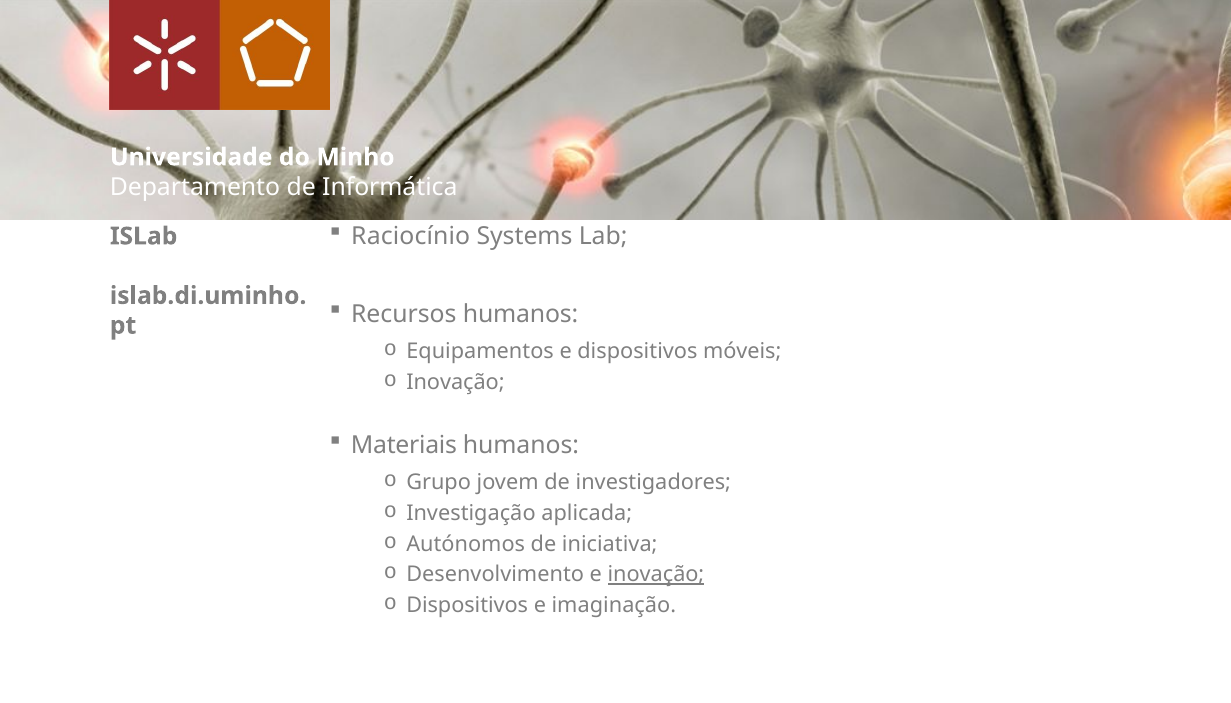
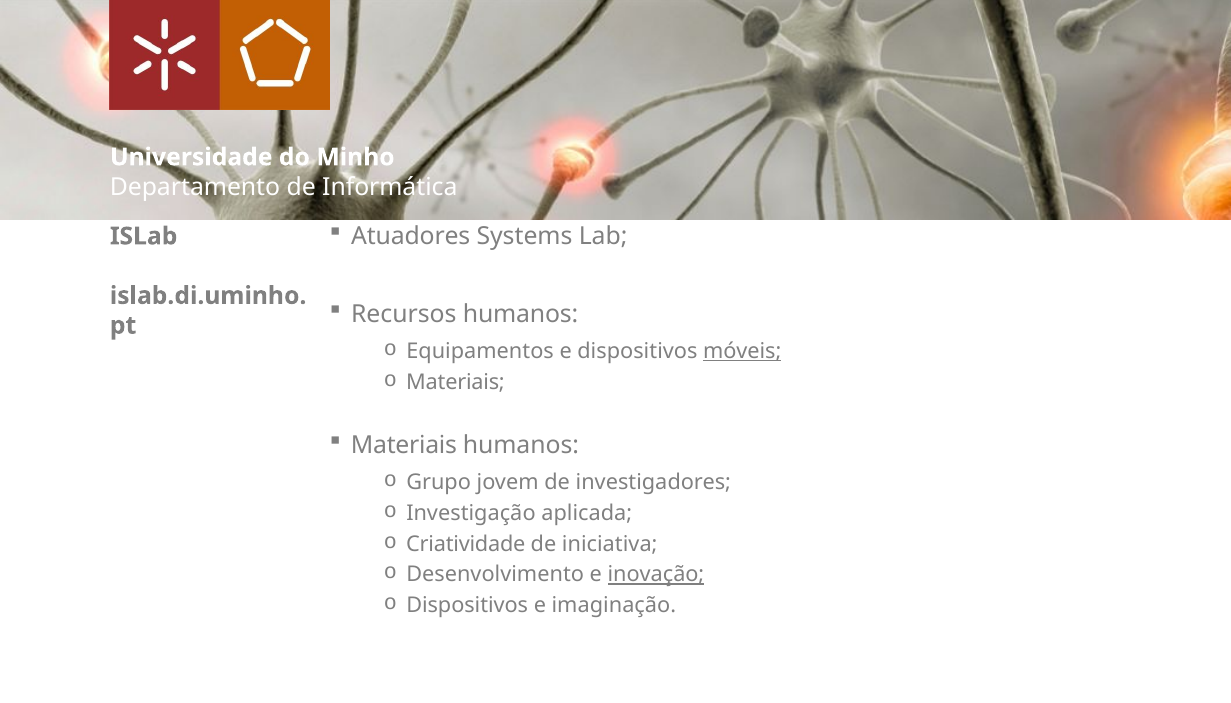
Raciocínio: Raciocínio -> Atuadores (411, 236)
móveis underline: none -> present (742, 352)
Inovação: Inovação -> Materiais (456, 382)
Autónomos: Autónomos -> Criatividade (466, 544)
